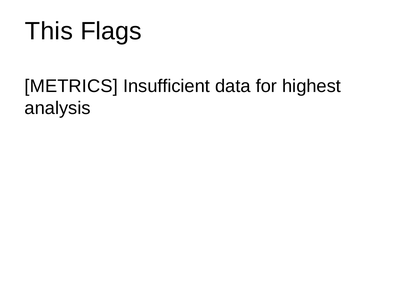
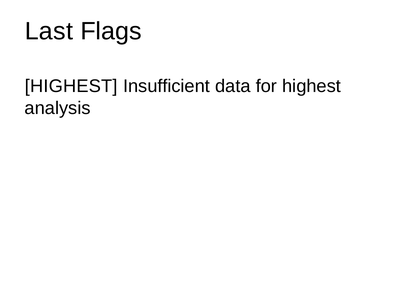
This: This -> Last (49, 31)
METRICS: METRICS -> HIGHEST (71, 86)
